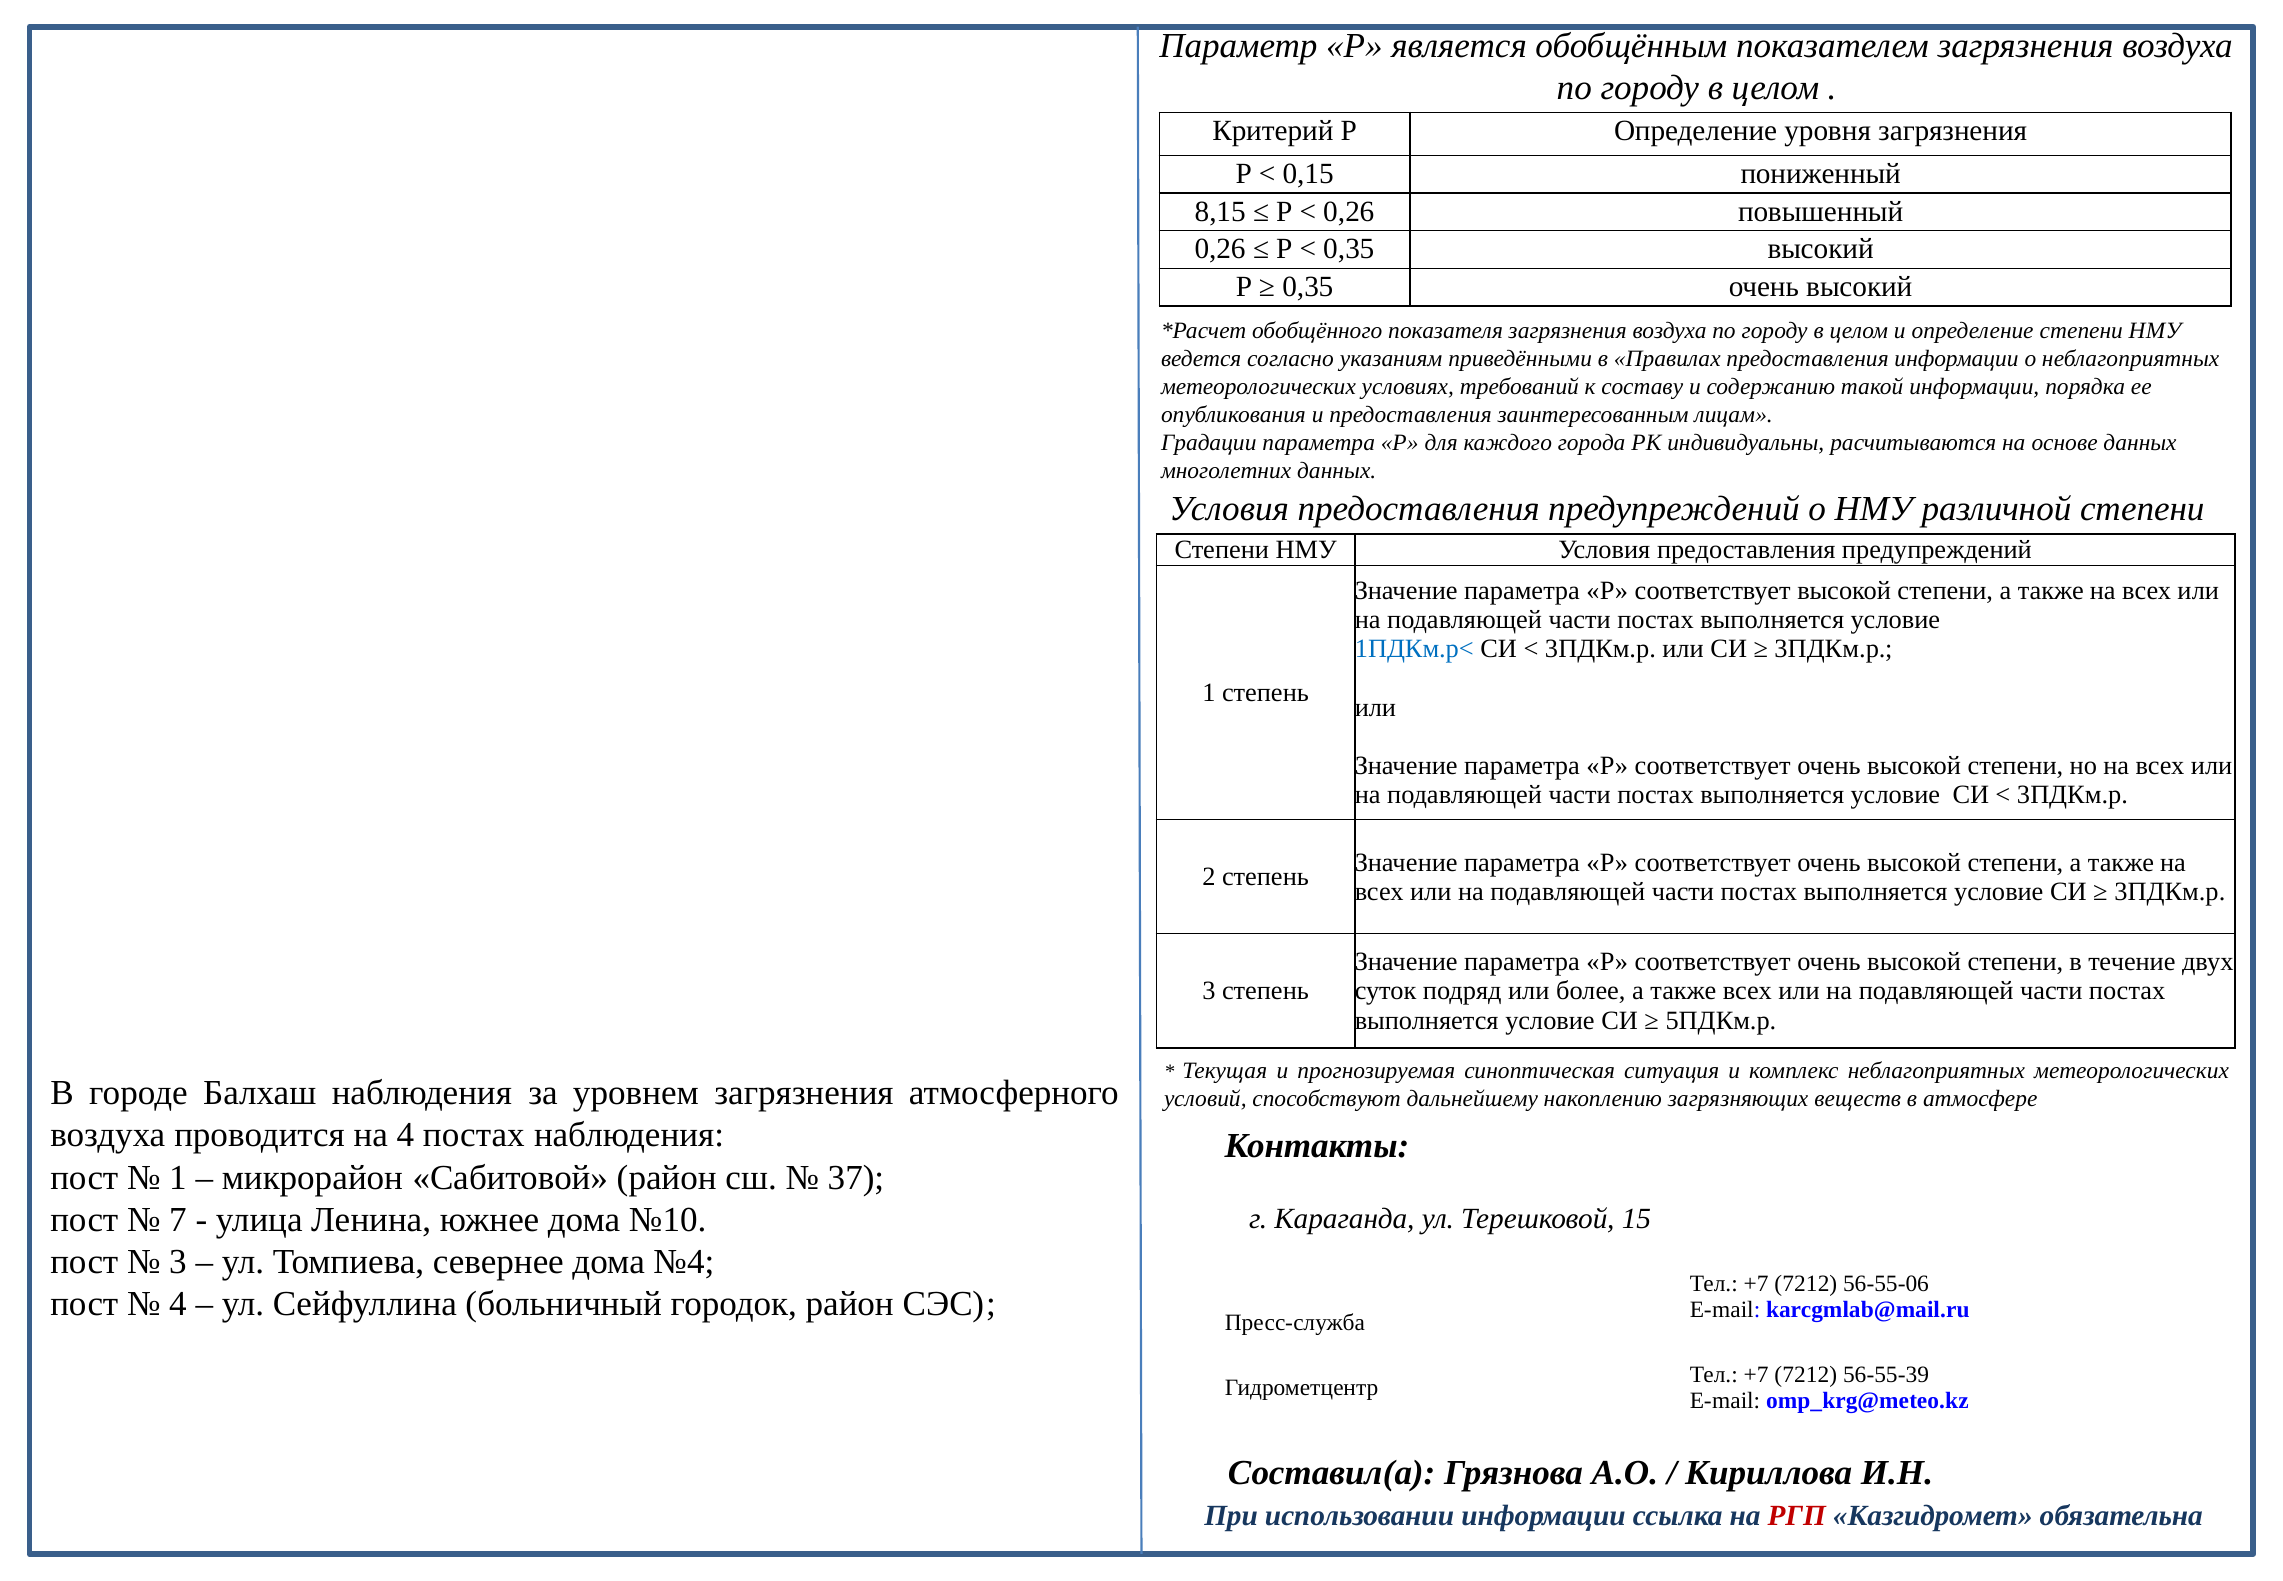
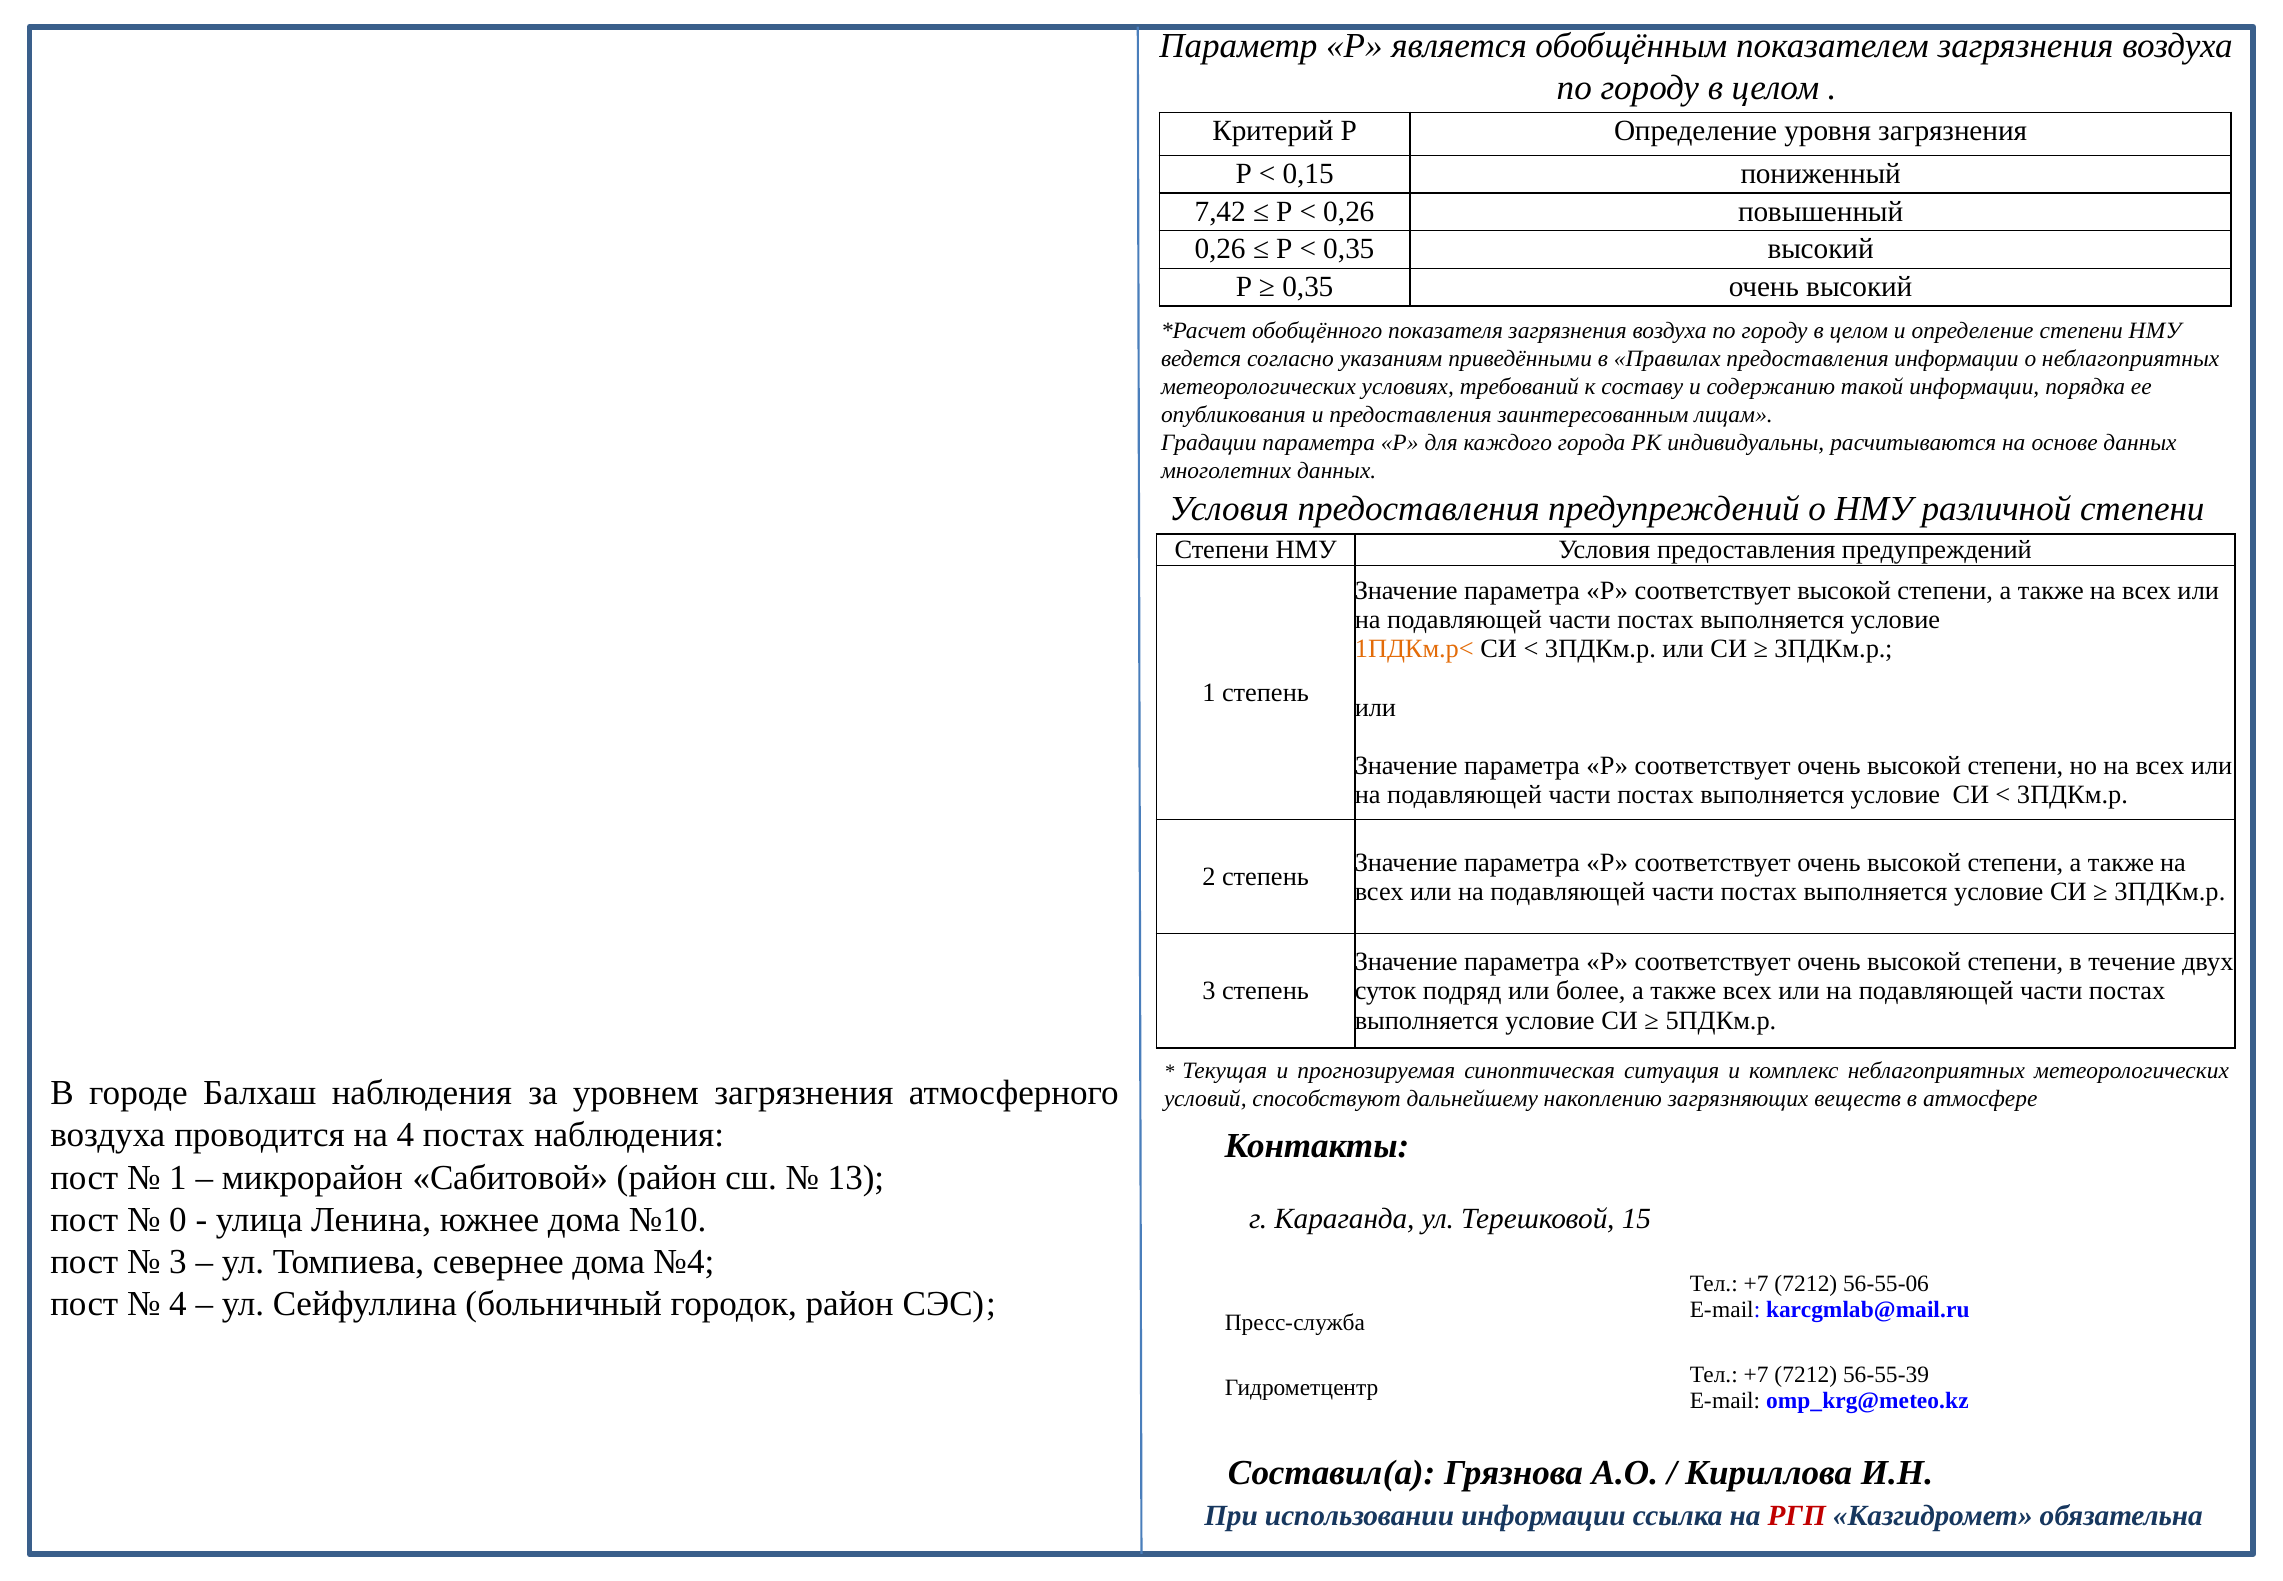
8,15: 8,15 -> 7,42 (1220, 212)
1ПДКм.р< colour: blue -> orange (1414, 649)
37: 37 -> 13 (856, 1177)
7: 7 -> 0 (178, 1219)
